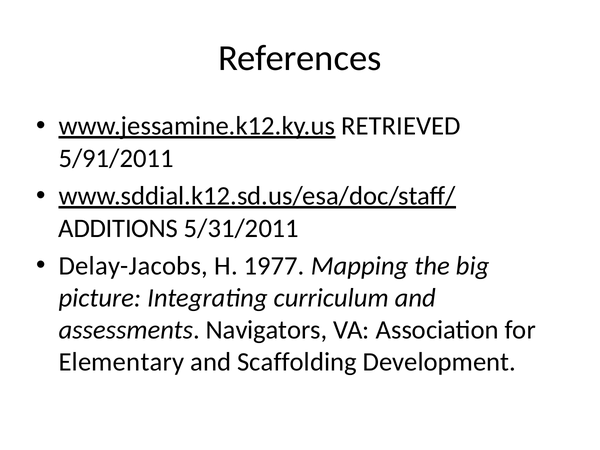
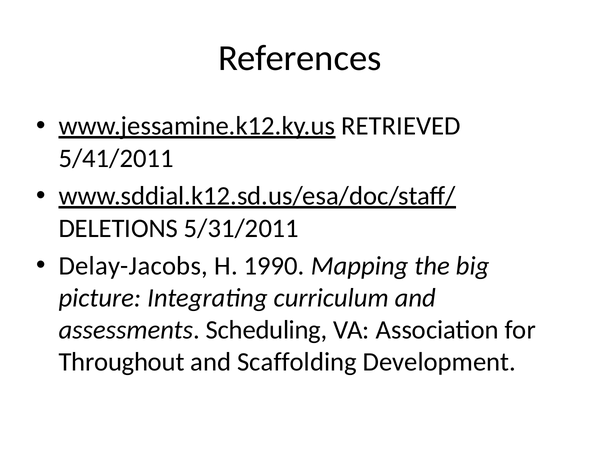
5/91/2011: 5/91/2011 -> 5/41/2011 (116, 158)
ADDITIONS: ADDITIONS -> DELETIONS (118, 228)
1977: 1977 -> 1990 (274, 266)
Navigators: Navigators -> Scheduling (267, 330)
Elementary: Elementary -> Throughout (122, 362)
